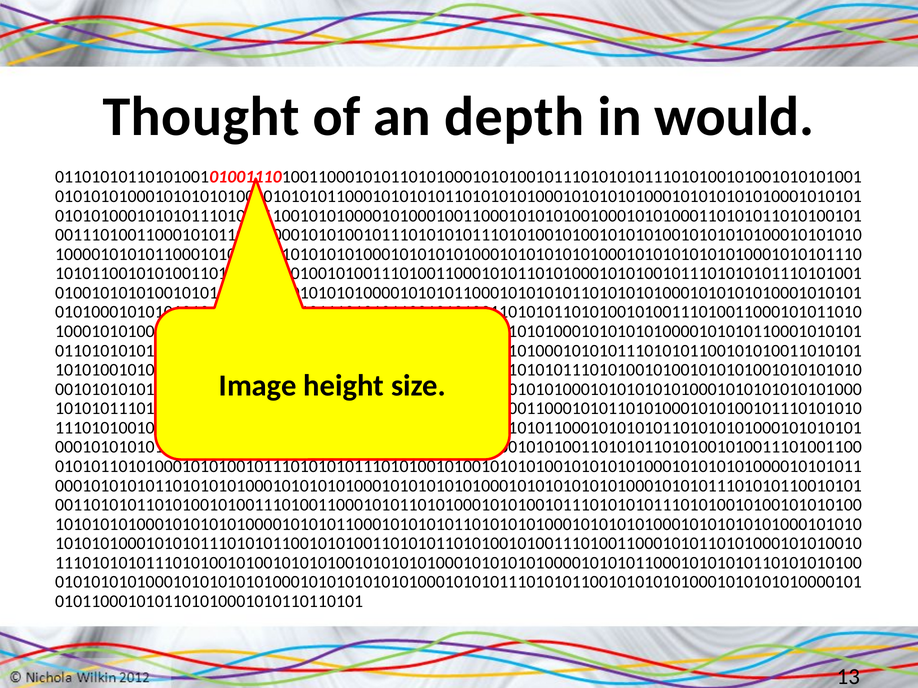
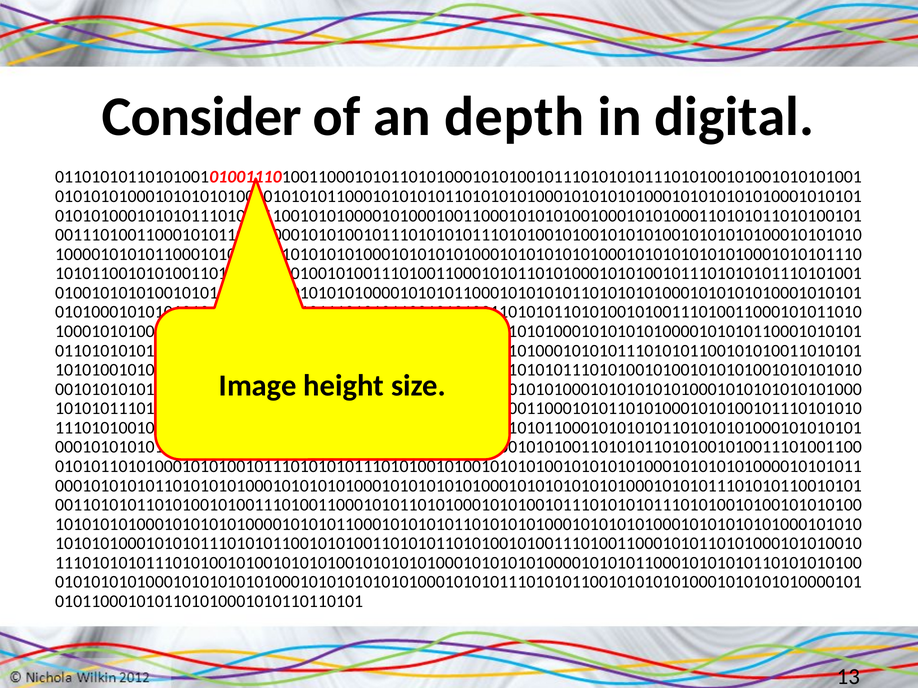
Thought: Thought -> Consider (202, 117)
would: would -> digital (734, 117)
